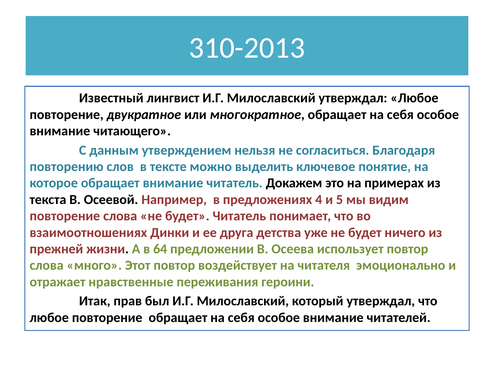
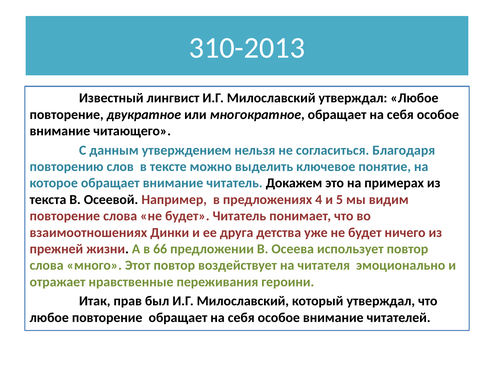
64: 64 -> 66 (160, 249)
